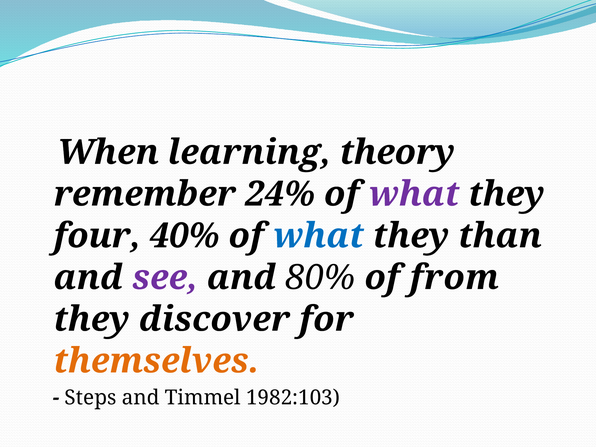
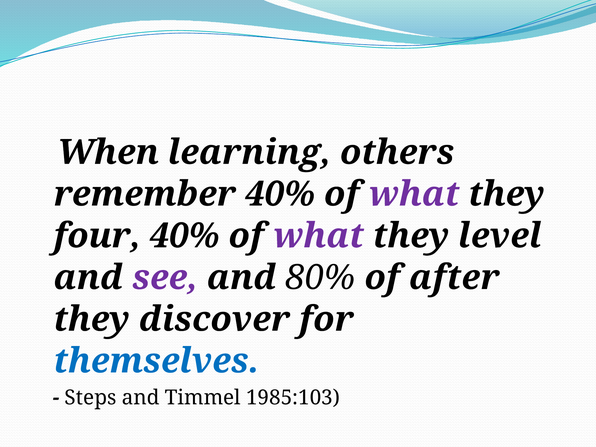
theory: theory -> others (397, 152)
remember 24%: 24% -> 40% (280, 194)
what colour: blue -> purple (318, 236)
than: than -> level (500, 236)
from: from -> after (454, 278)
themselves colour: orange -> blue (156, 361)
1982:103: 1982:103 -> 1985:103 (293, 398)
